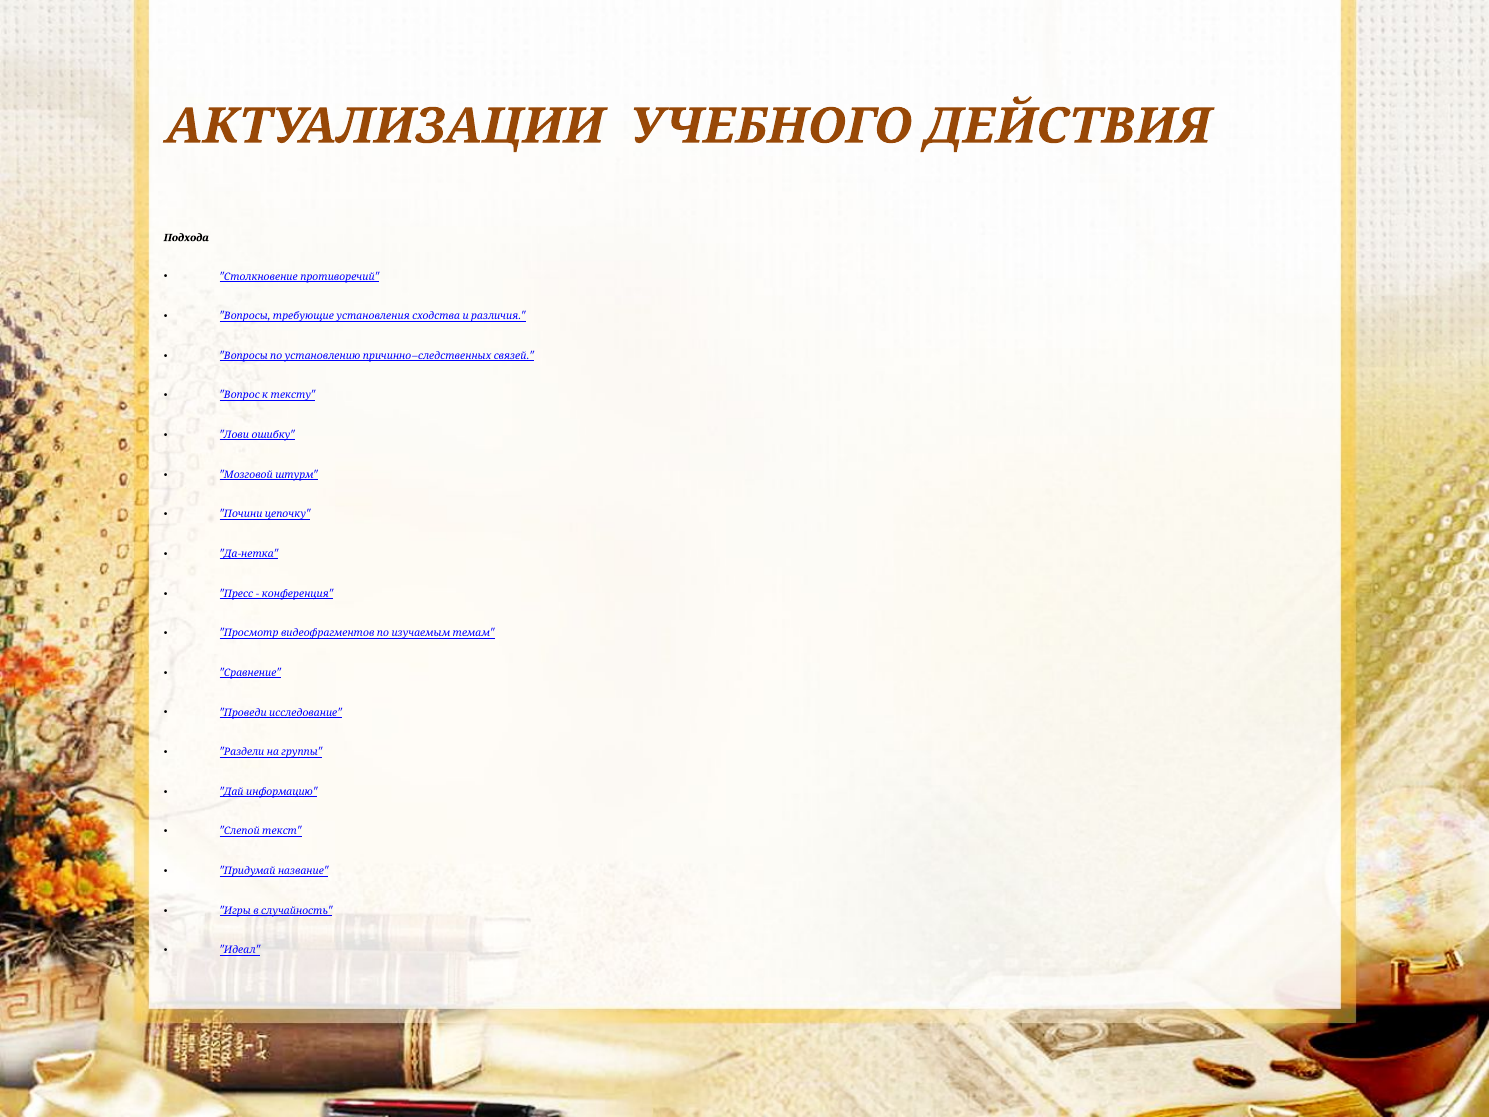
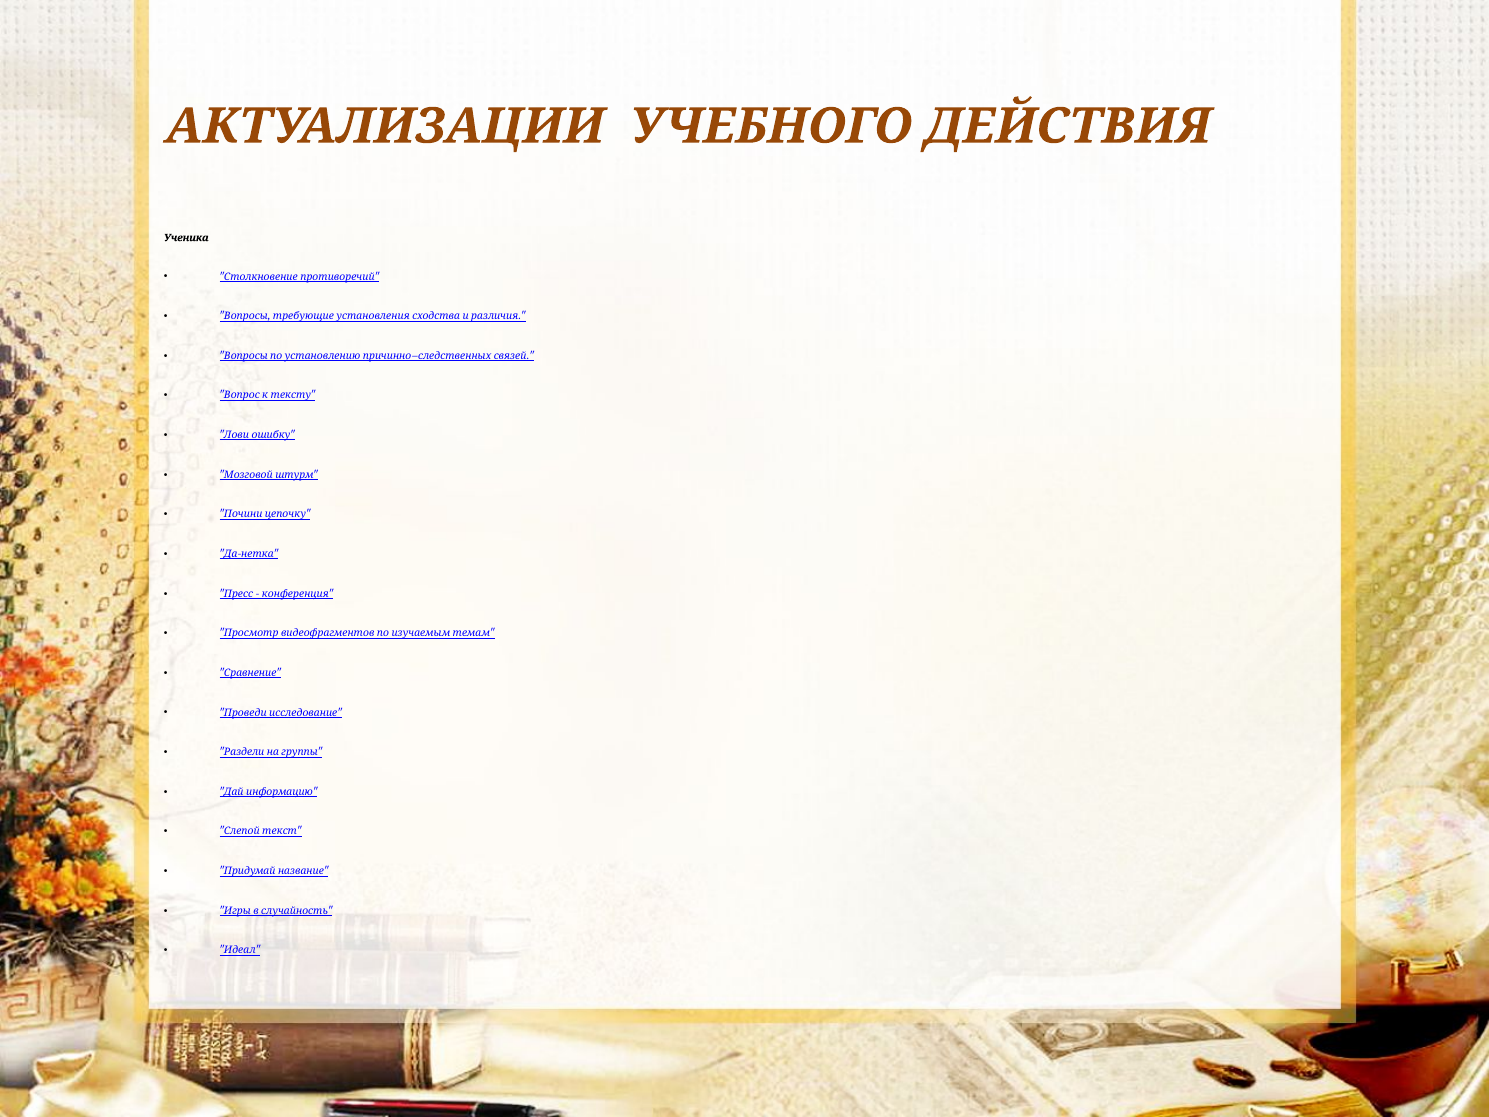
Подхода: Подхода -> Ученика (186, 238)
